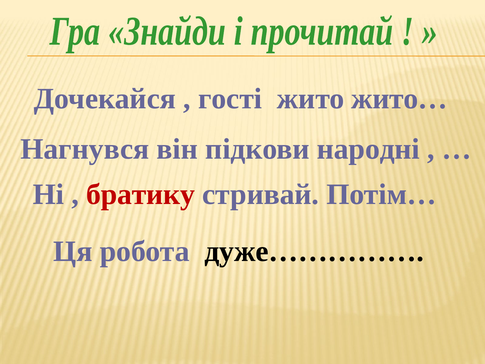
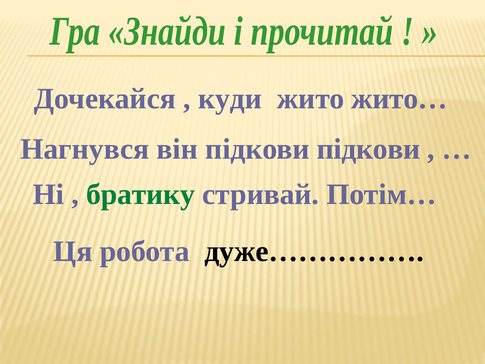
гості: гості -> куди (230, 99)
підкови народні: народні -> підкови (368, 149)
братику colour: red -> green (141, 194)
